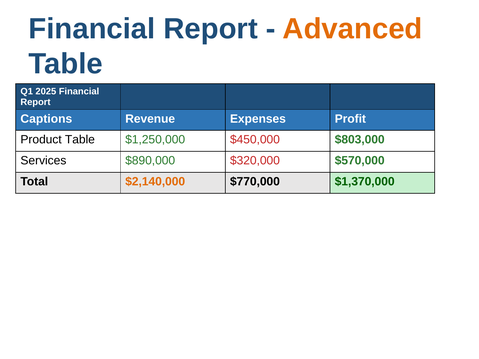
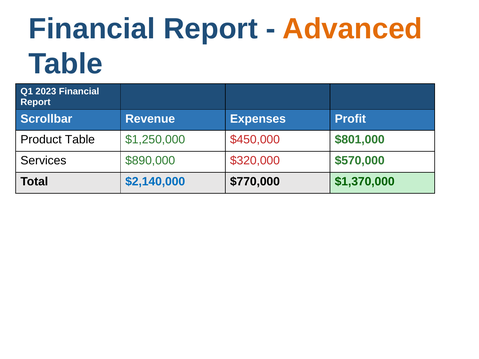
2025: 2025 -> 2023 (46, 92)
Captions: Captions -> Scrollbar (46, 119)
$803,000: $803,000 -> $801,000 (360, 140)
$2,140,000 colour: orange -> blue (155, 182)
